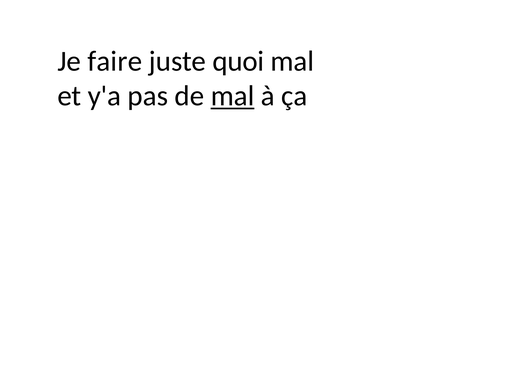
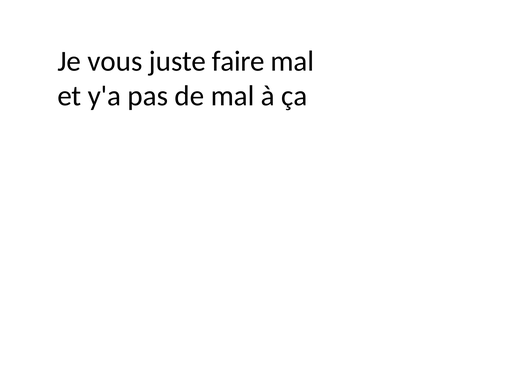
faire: faire -> vous (115, 61)
quoi: quoi -> faire (238, 61)
mal underline: present -> none (233, 96)
